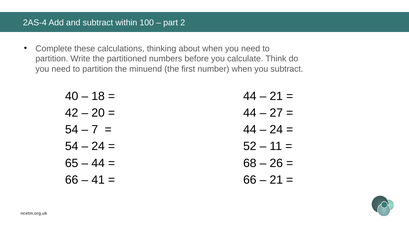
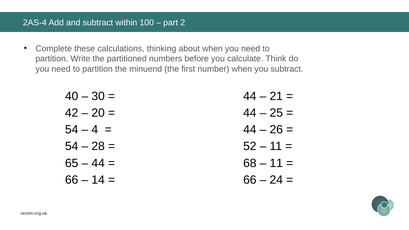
18: 18 -> 30 (98, 96)
27: 27 -> 25 (276, 113)
7: 7 -> 4 (95, 130)
24: 24 -> 26 (276, 130)
24: 24 -> 28 (98, 146)
26: 26 -> 11 (276, 163)
41: 41 -> 14 (98, 180)
21: 21 -> 24 (276, 180)
